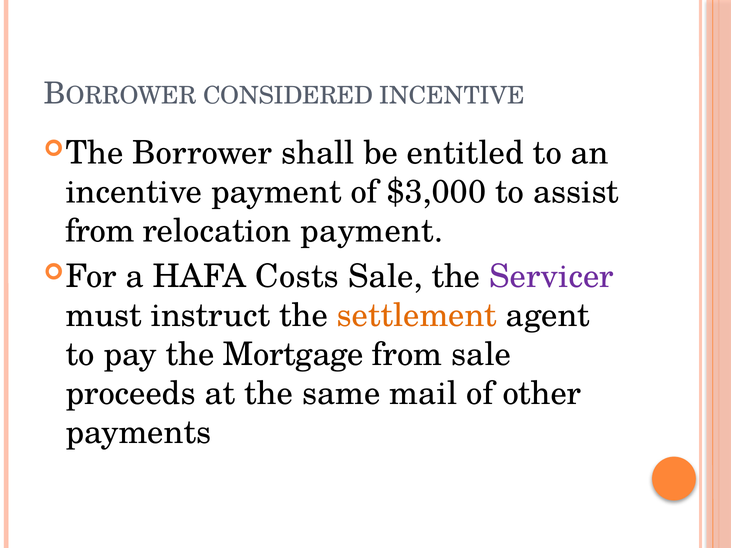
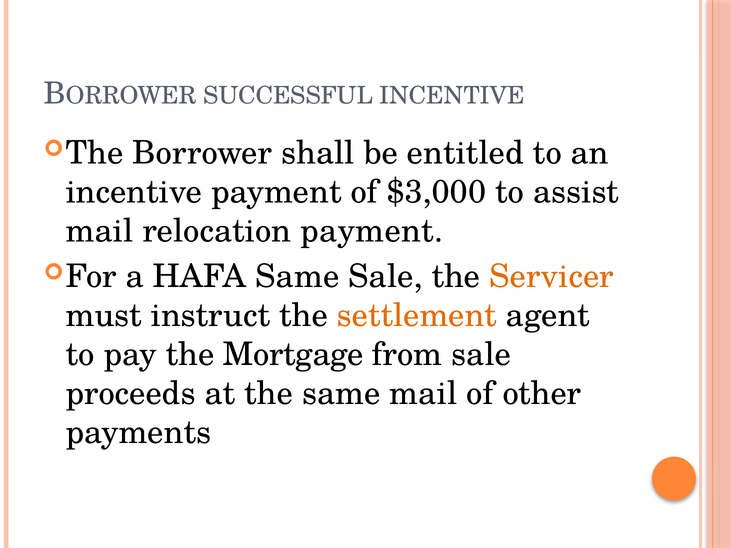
CONSIDERED: CONSIDERED -> SUCCESSFUL (288, 96)
from: from -> mail (100, 231)
HAFA Costs: Costs -> Same (297, 276)
Servicer colour: purple -> orange (552, 276)
